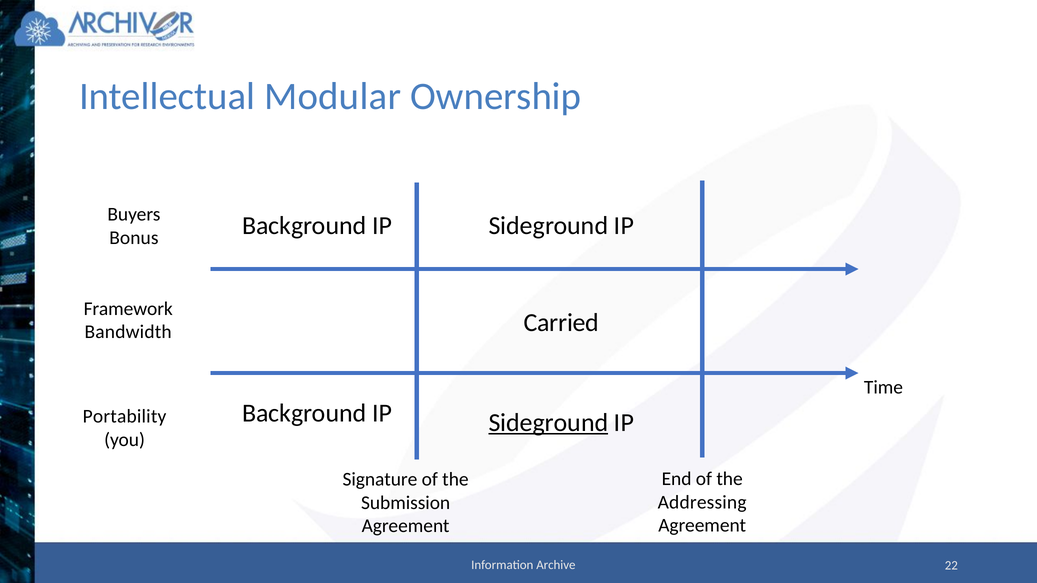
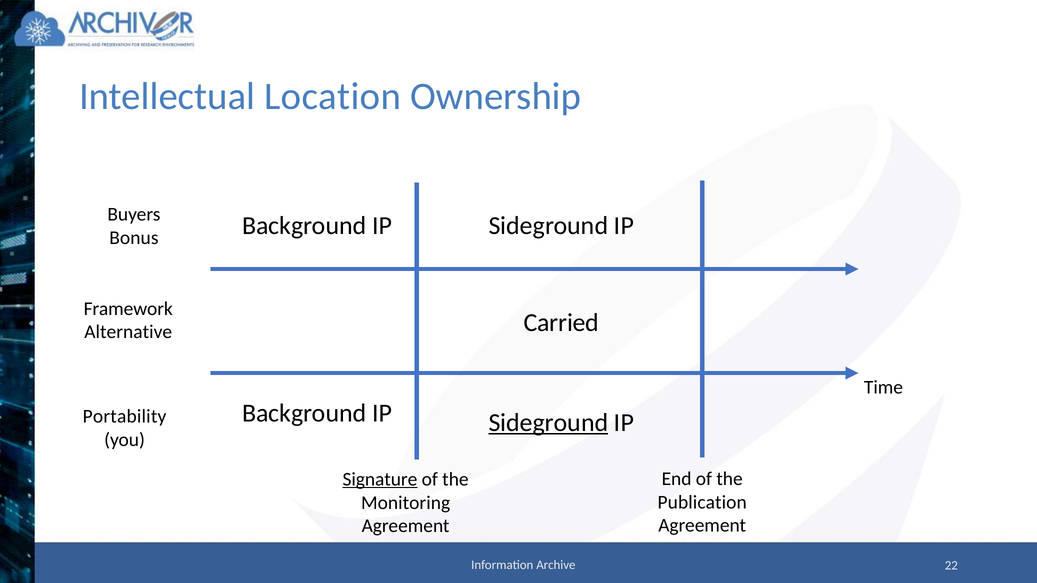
Modular: Modular -> Location (333, 97)
Bandwidth: Bandwidth -> Alternative (128, 332)
Signature underline: none -> present (380, 480)
Addressing: Addressing -> Publication (702, 503)
Submission: Submission -> Monitoring (406, 503)
